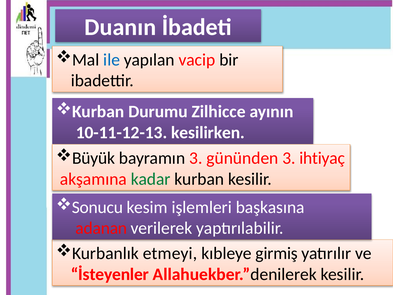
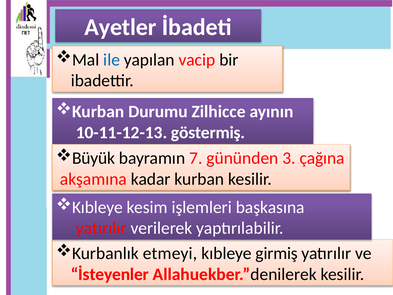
Duanın: Duanın -> Ayetler (120, 27)
kesilirken: kesilirken -> göstermiş (208, 133)
bayramın 3: 3 -> 7 (196, 158)
ihtiyaç: ihtiyaç -> çağına (322, 158)
kadar colour: green -> black (151, 179)
Sonucu: Sonucu -> Kıbleye (97, 207)
adanan: adanan -> yatırılır (101, 228)
